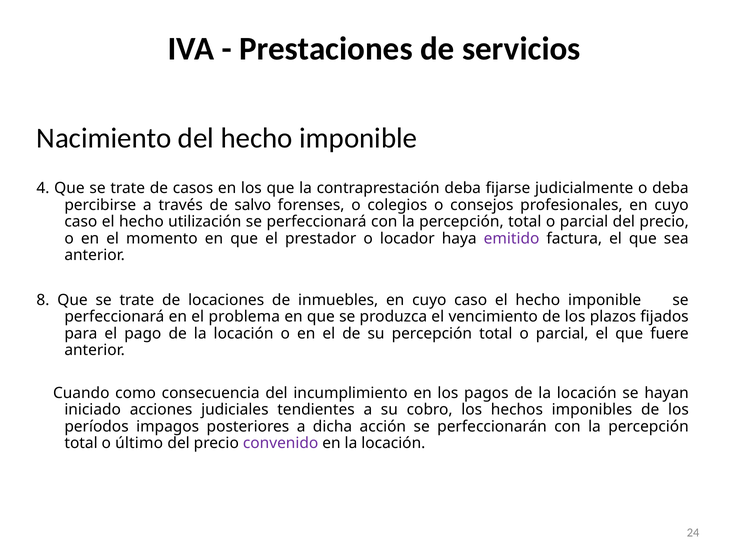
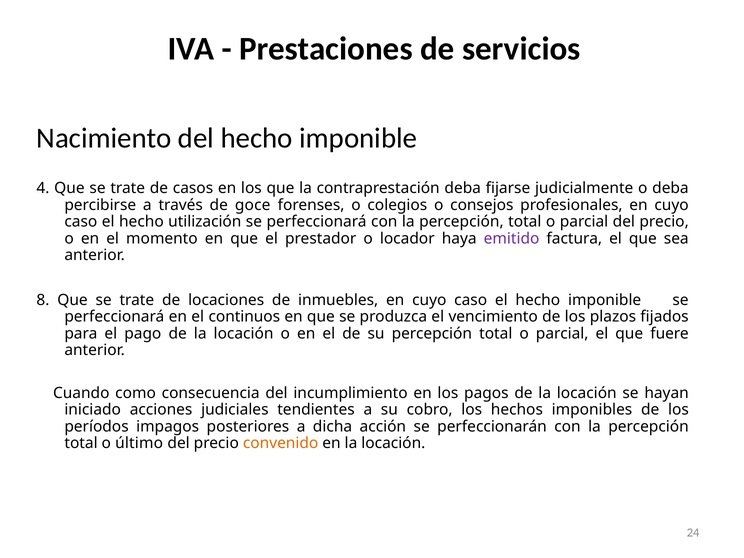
salvo: salvo -> goce (253, 205)
problema: problema -> continuos (244, 317)
convenido colour: purple -> orange (281, 443)
